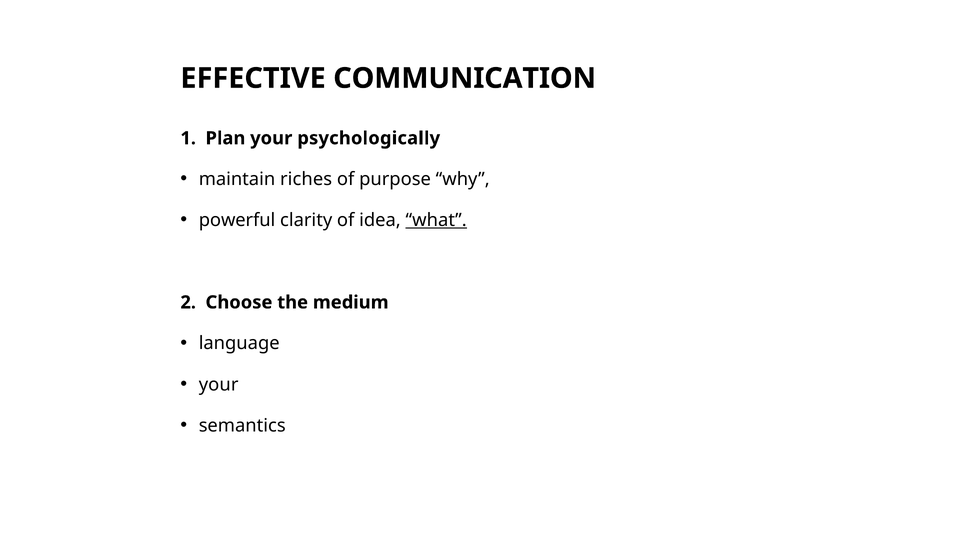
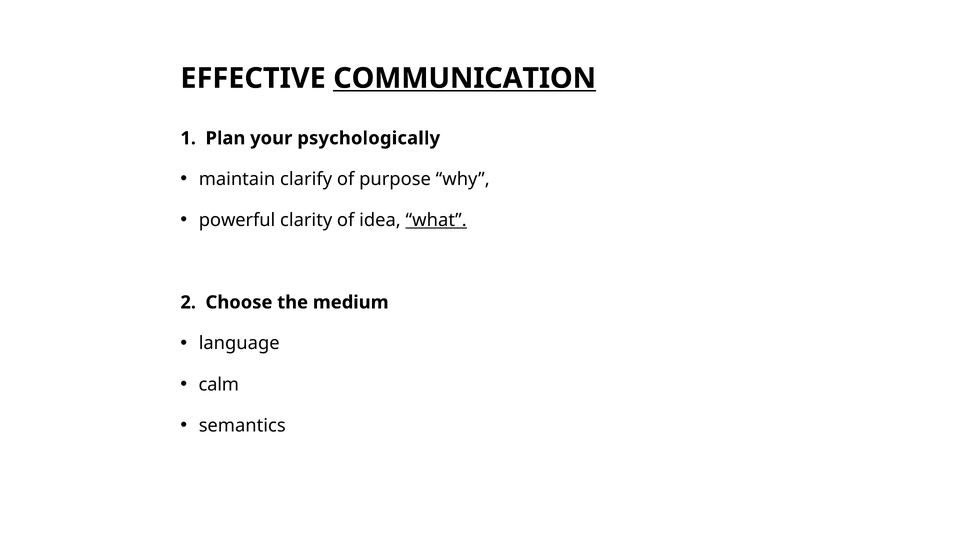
COMMUNICATION underline: none -> present (465, 78)
riches: riches -> clarify (306, 179)
your: your -> calm (219, 385)
